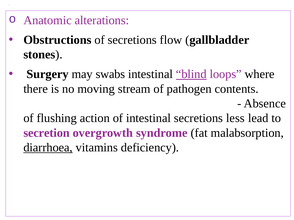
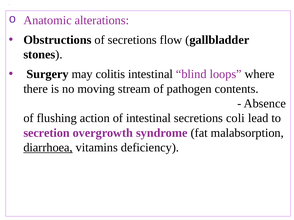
swabs: swabs -> colitis (110, 74)
blind underline: present -> none (191, 74)
less: less -> coli (235, 118)
